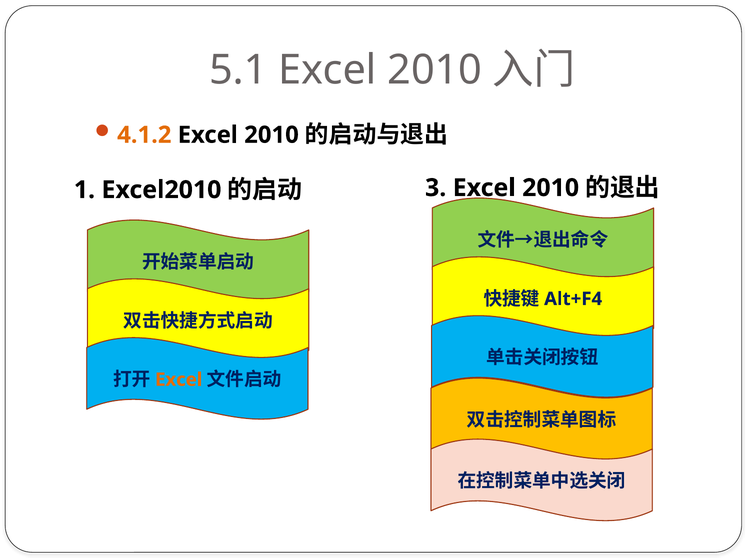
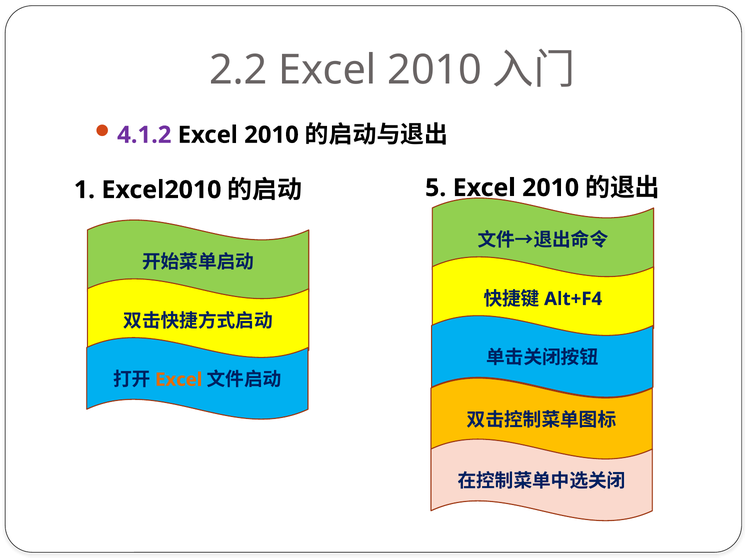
5.1: 5.1 -> 2.2 (238, 70)
4.1.2 colour: orange -> purple (144, 135)
3: 3 -> 5 (436, 188)
